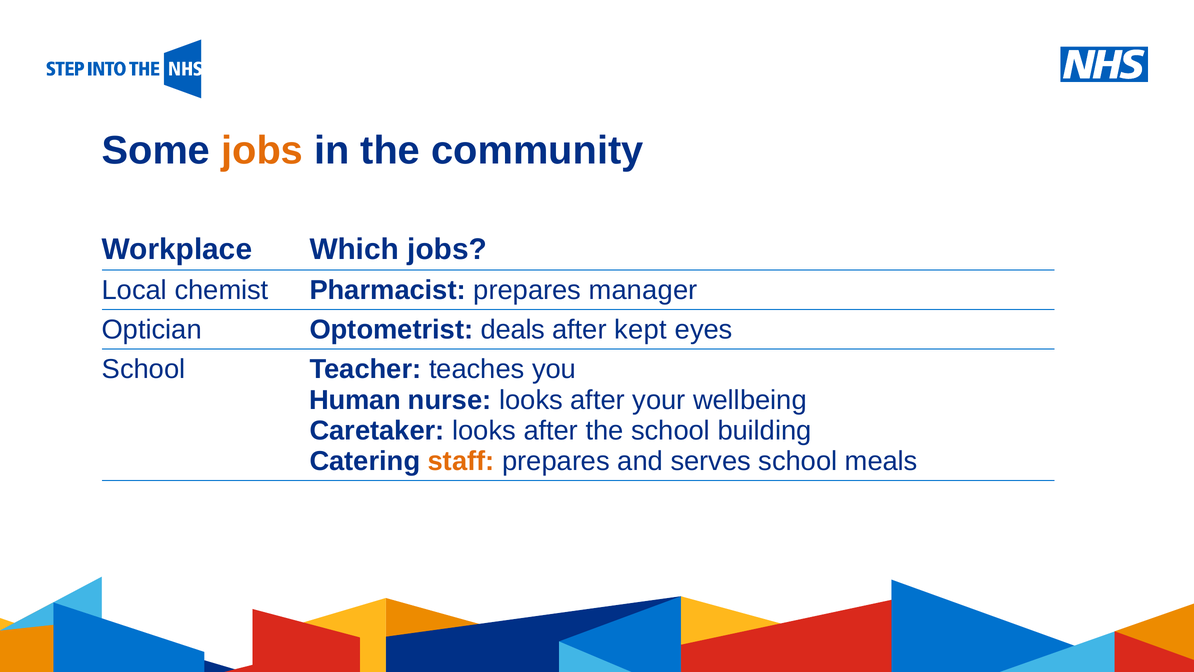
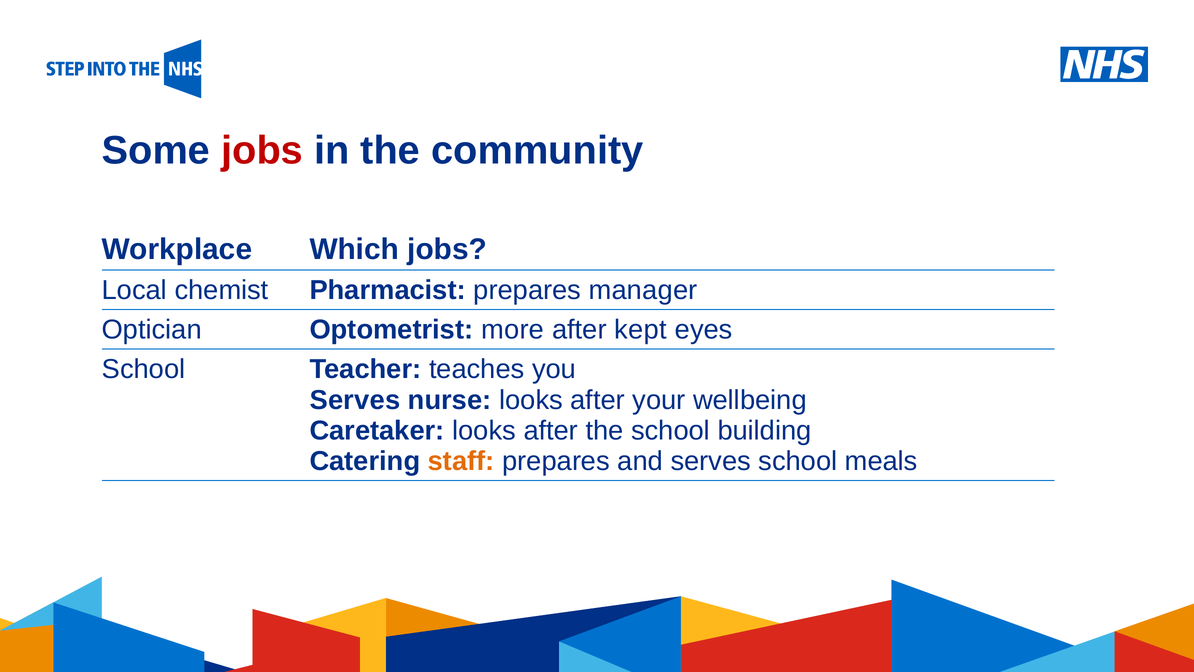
jobs colour: orange -> red (262, 150)
deals: deals -> more (513, 330)
Human: Human -> Serves (355, 400)
